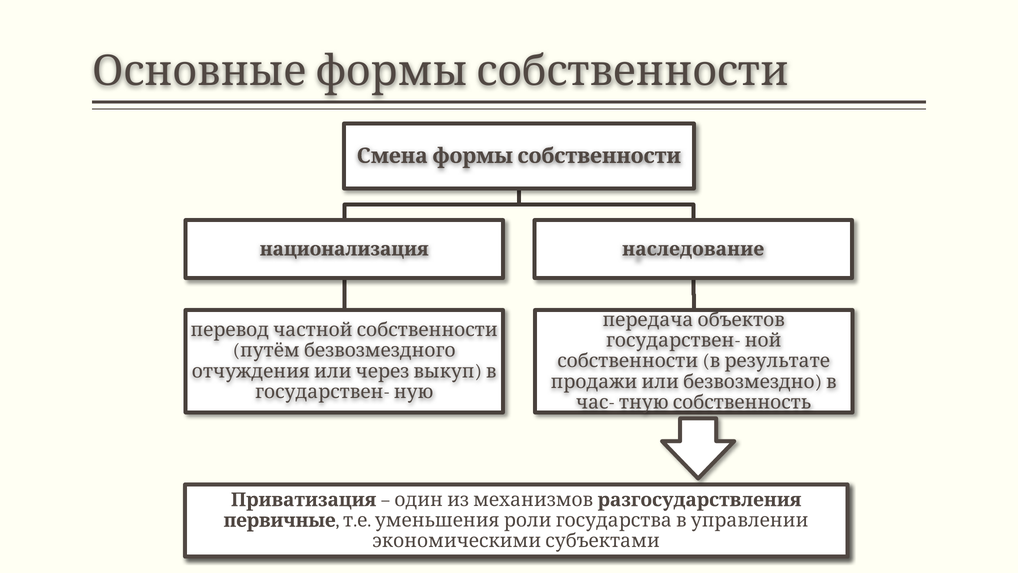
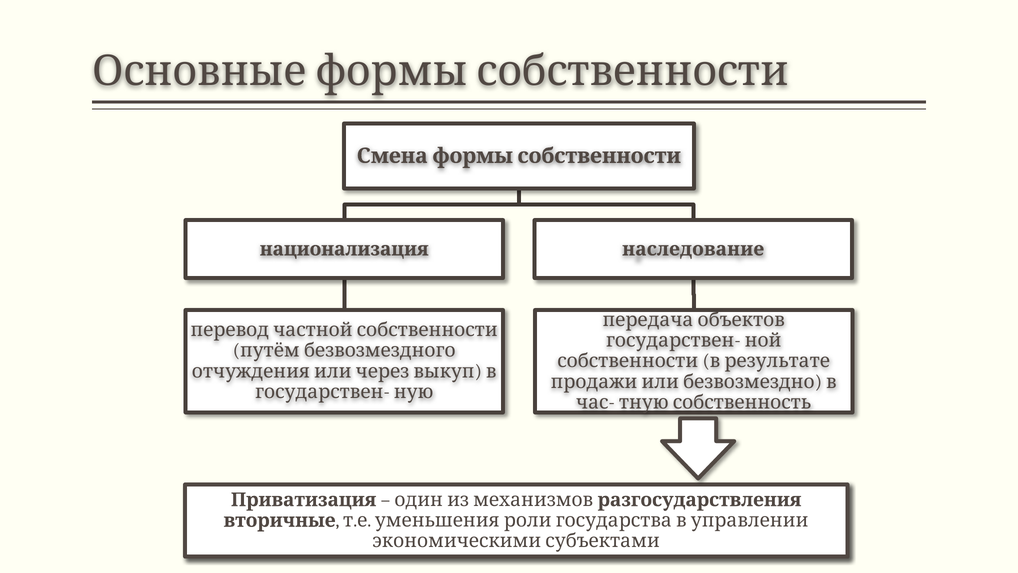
первичные: первичные -> вторичные (280, 520)
